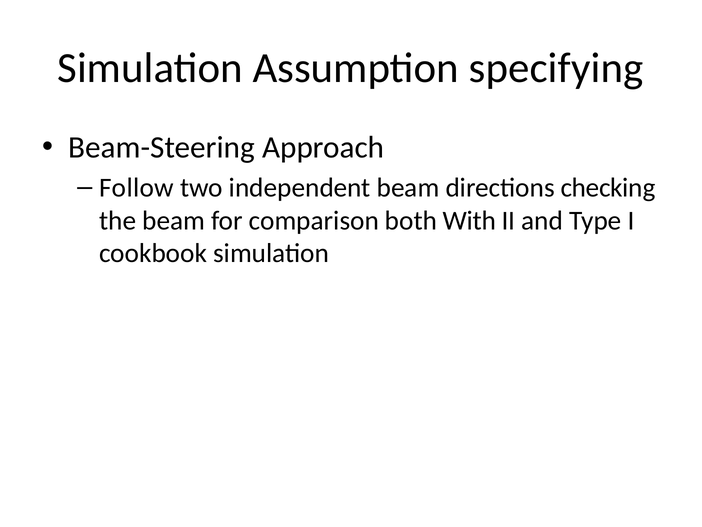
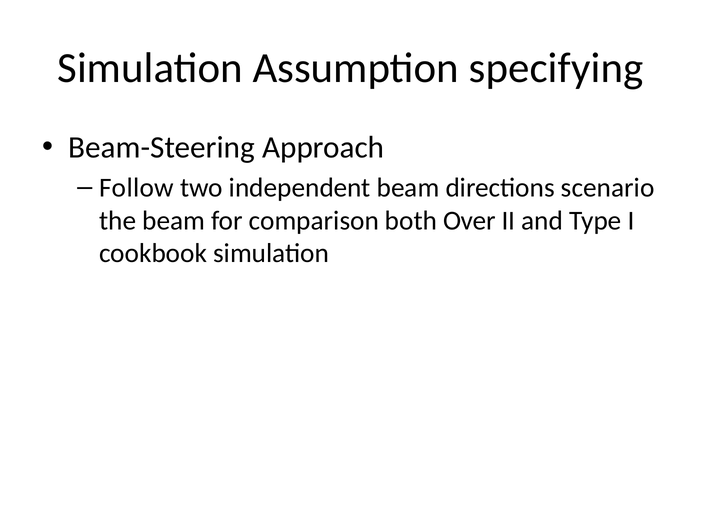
checking: checking -> scenario (608, 188)
With: With -> Over (469, 220)
